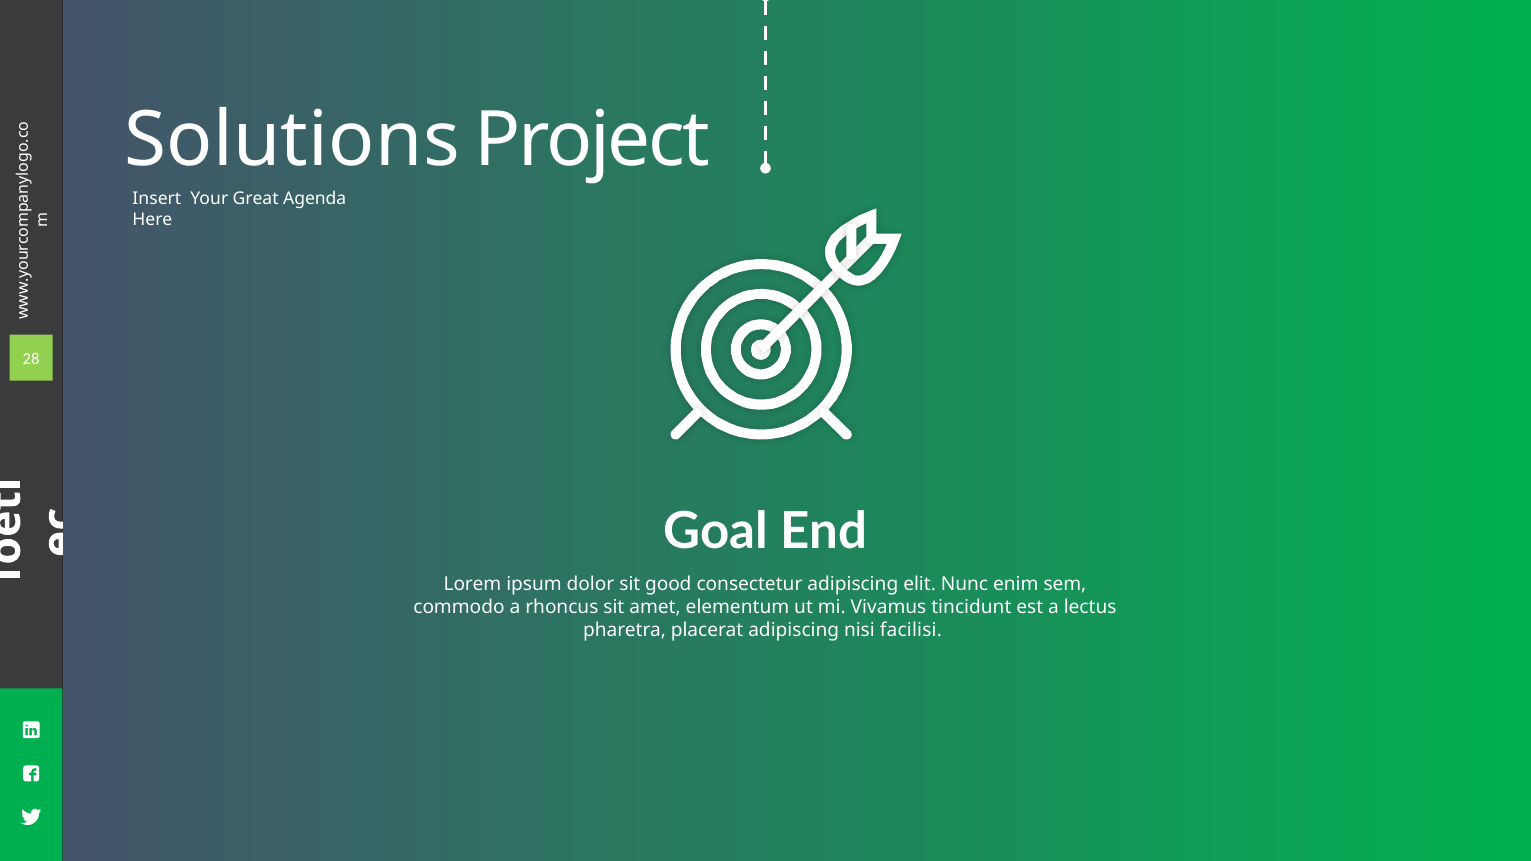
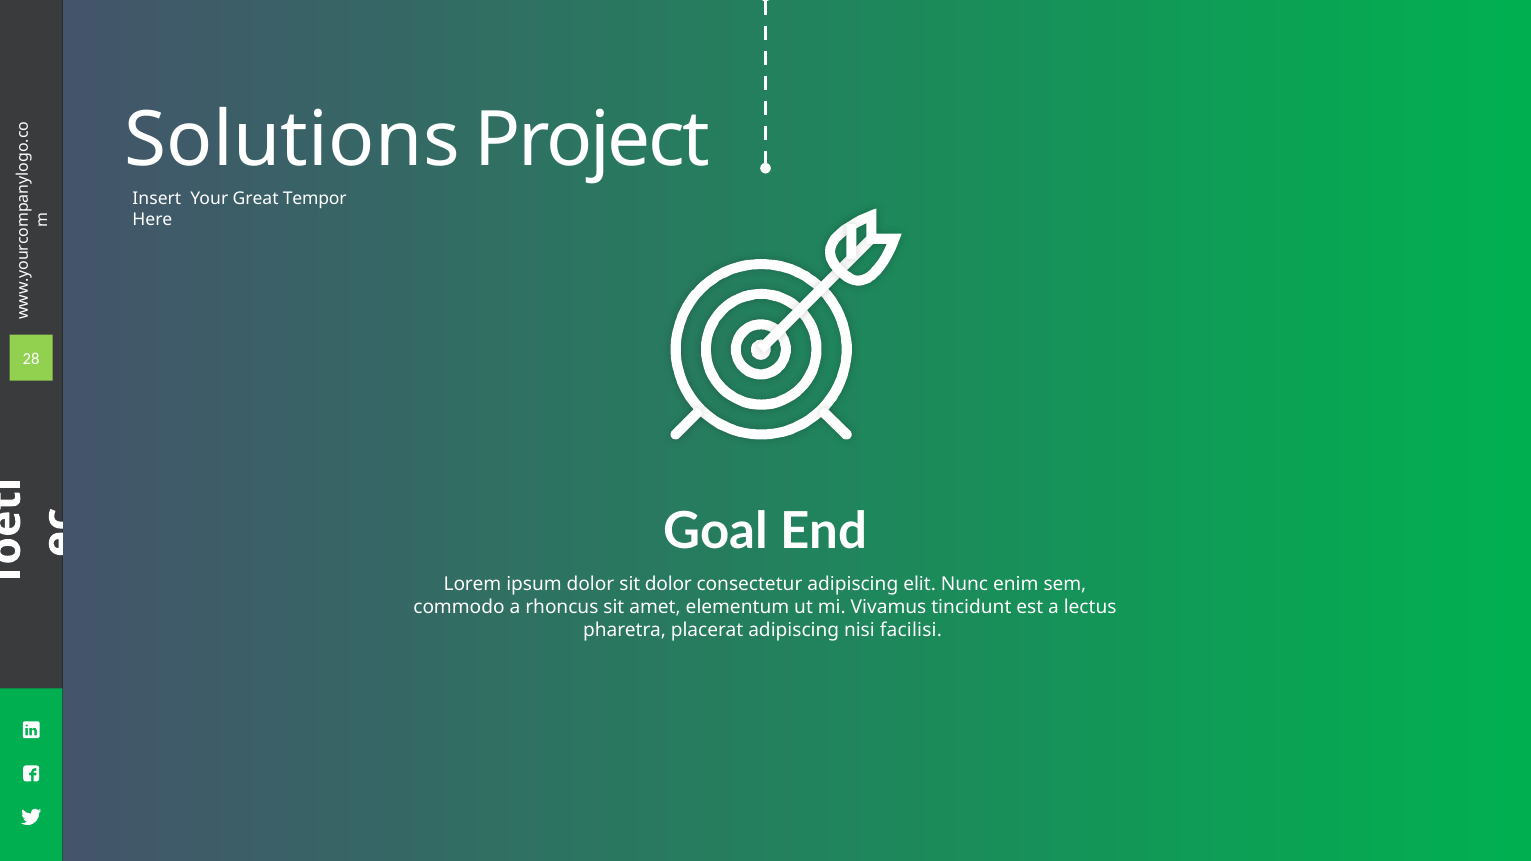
Agenda: Agenda -> Tempor (315, 199)
sit good: good -> dolor (668, 585)
